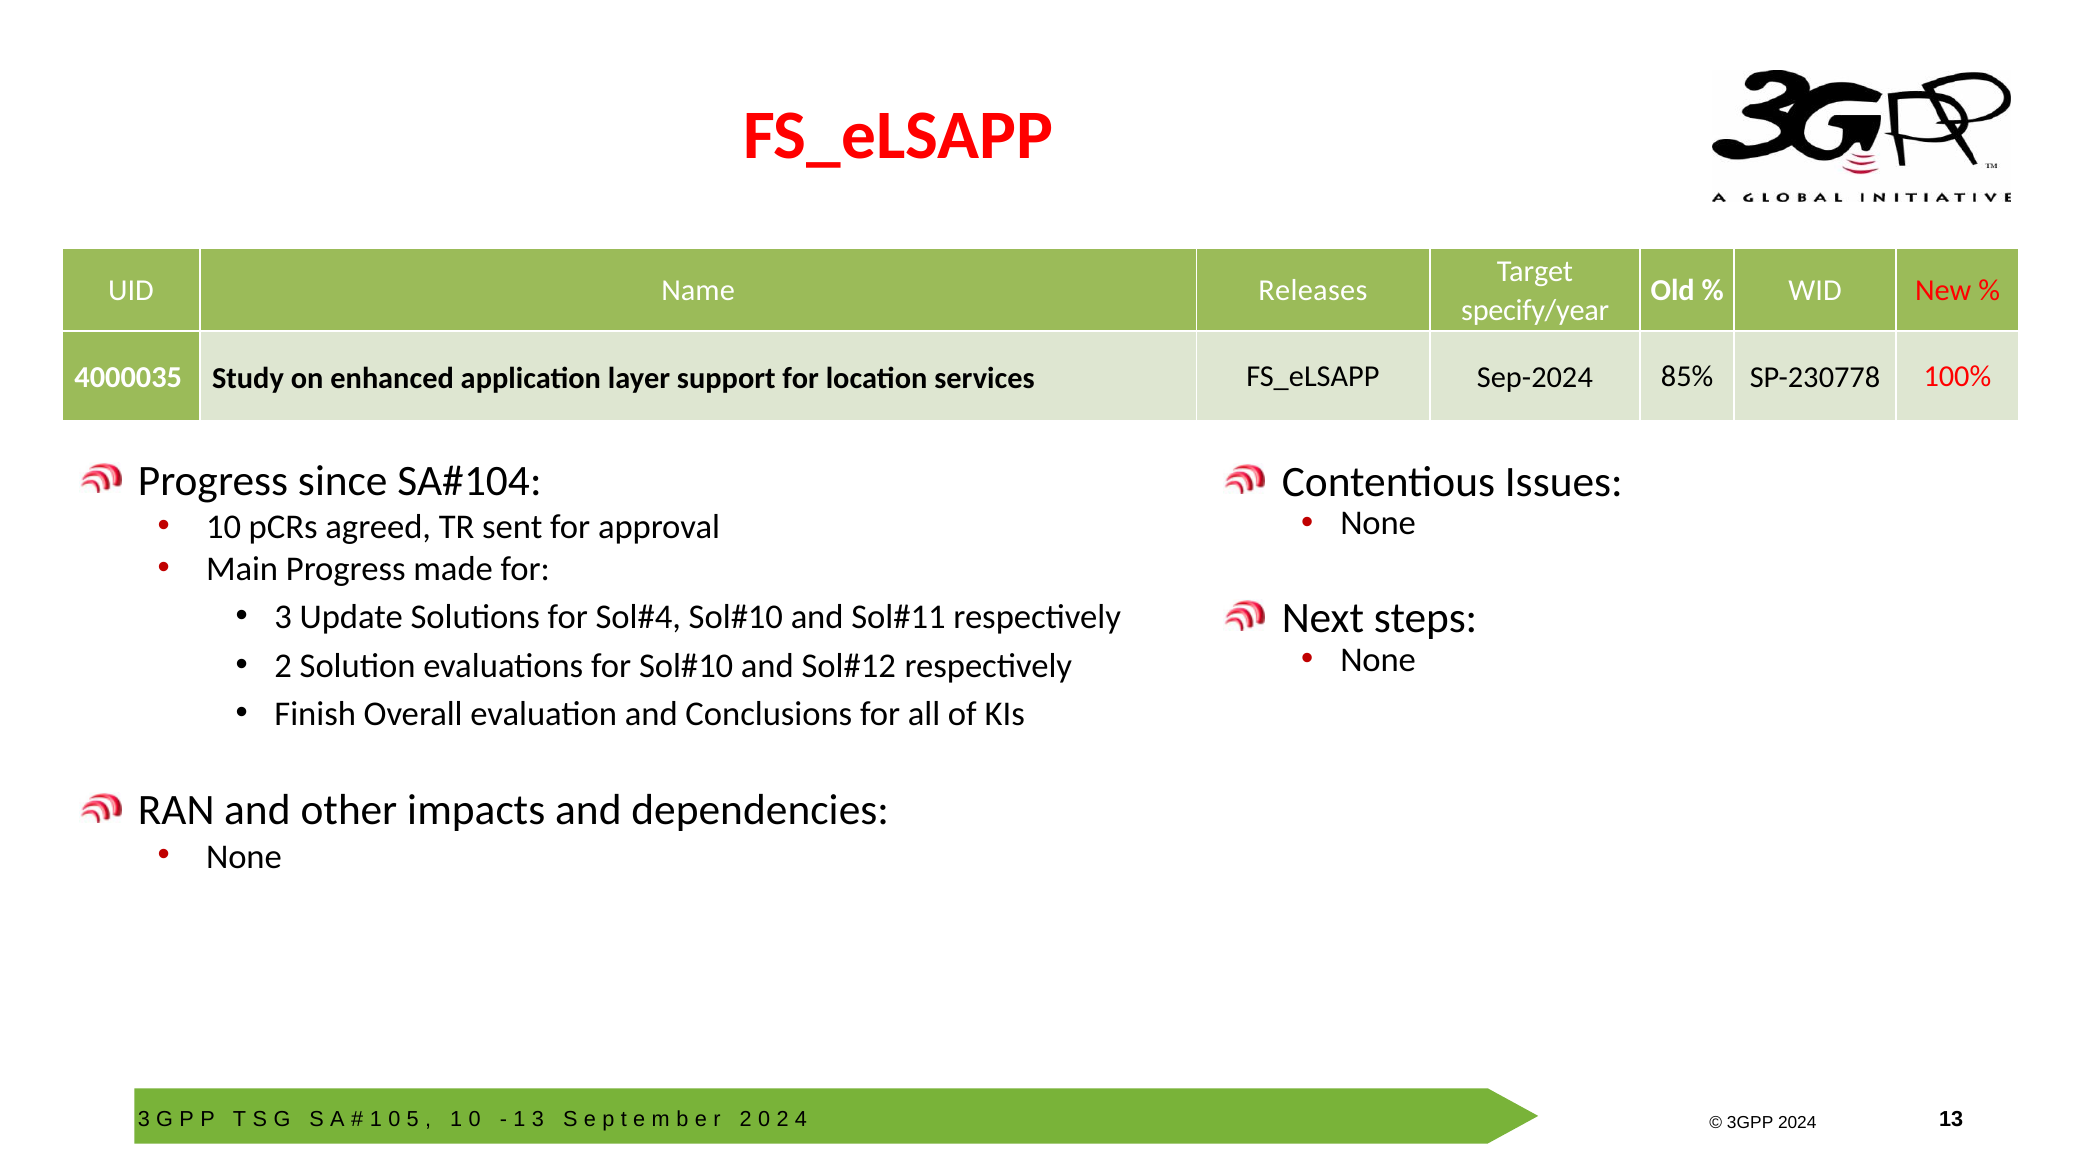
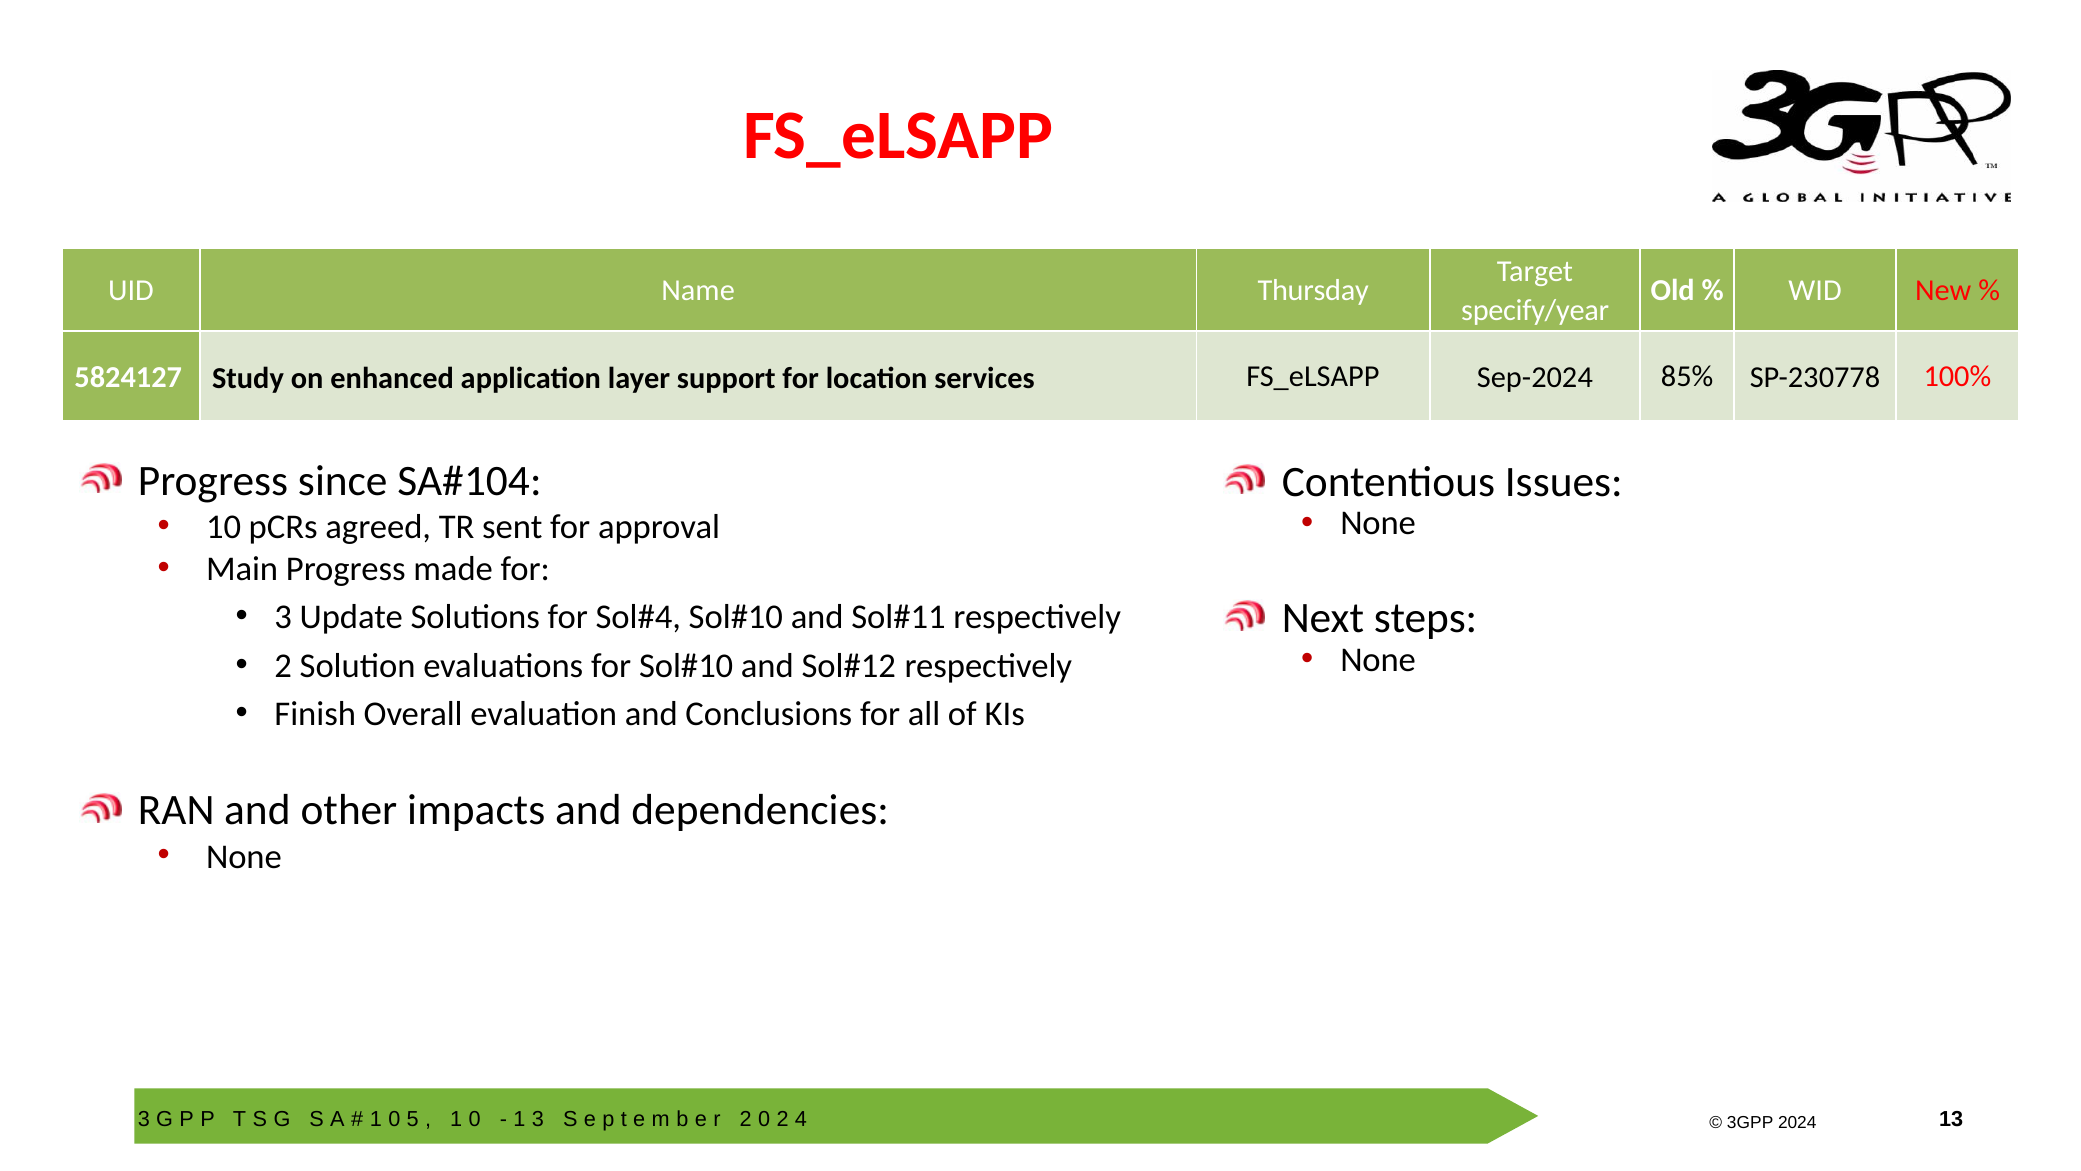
Releases: Releases -> Thursday (1313, 291)
4000035: 4000035 -> 5824127 (128, 377)
